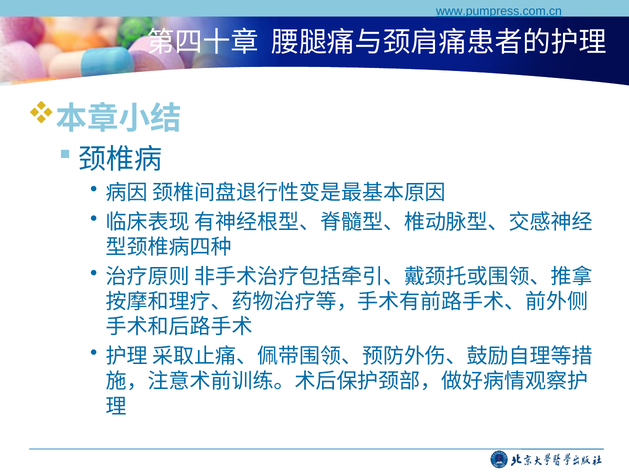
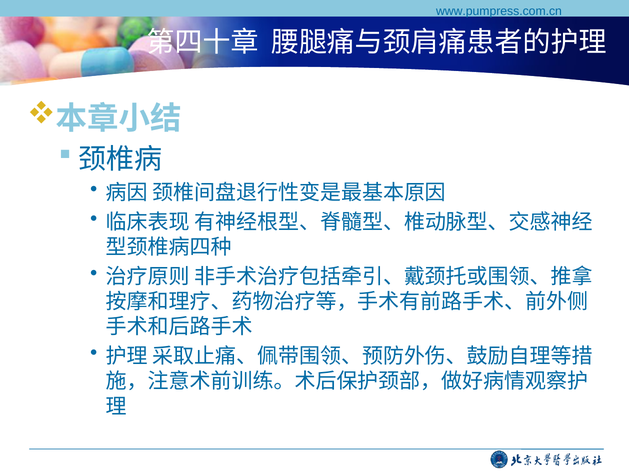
www.pumpress.com.cn underline: present -> none (499, 11)
